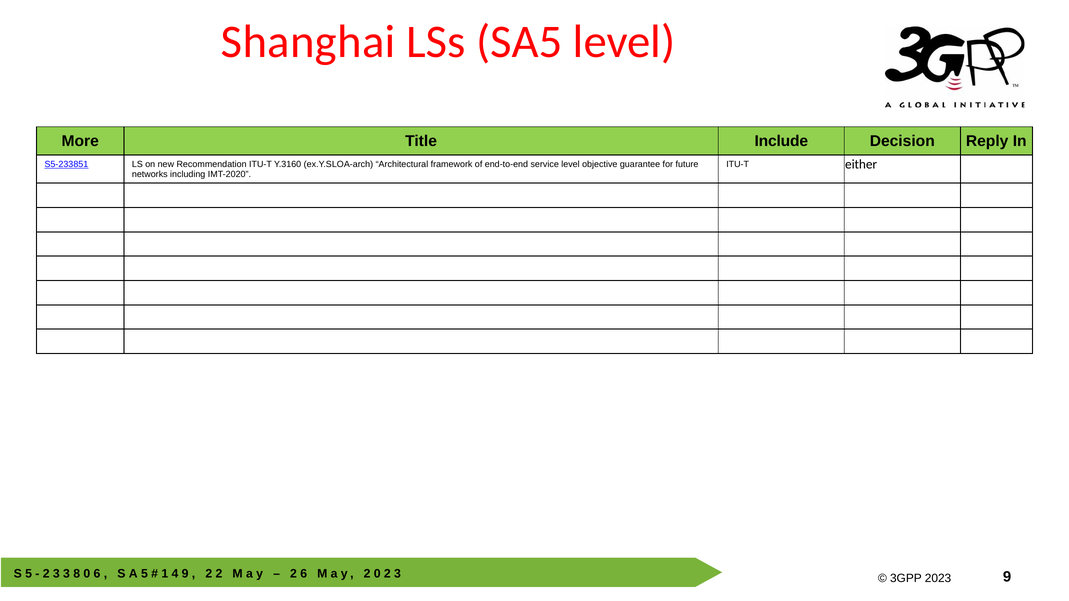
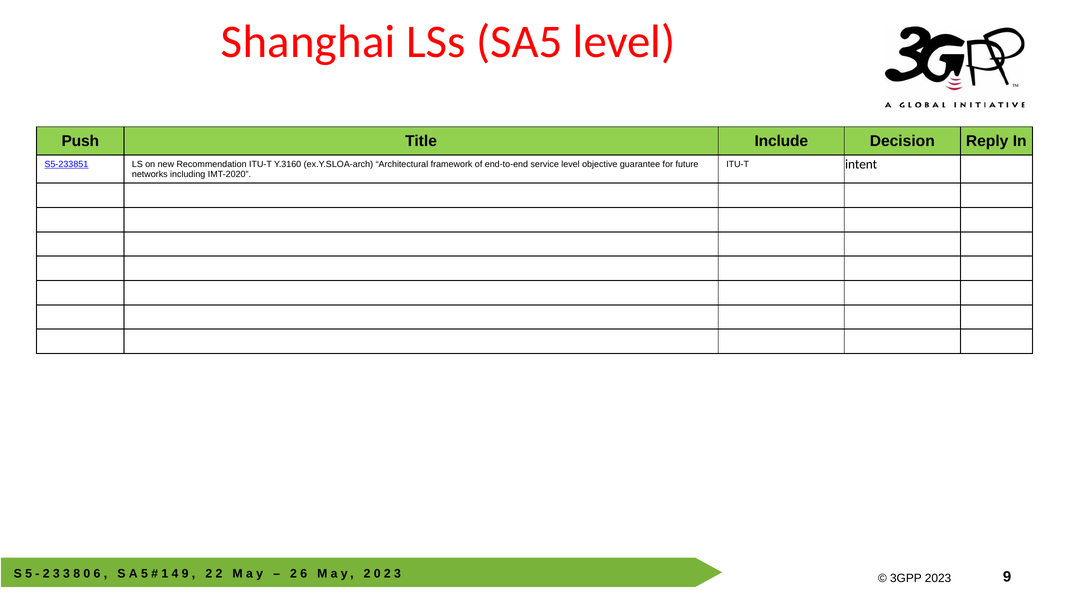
More: More -> Push (80, 141)
either: either -> intent (861, 164)
